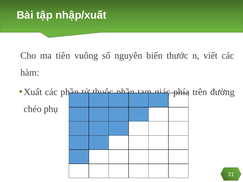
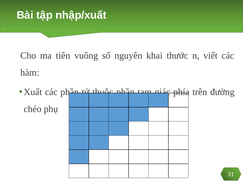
biến: biến -> khai (154, 56)
